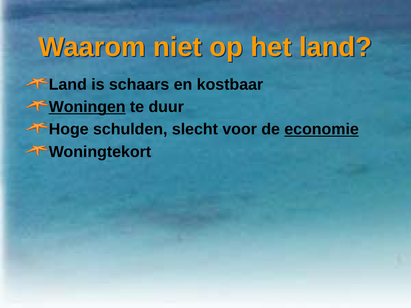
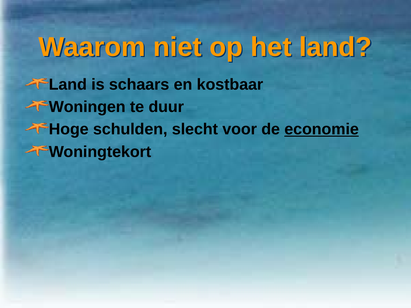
Woningen underline: present -> none (87, 107)
